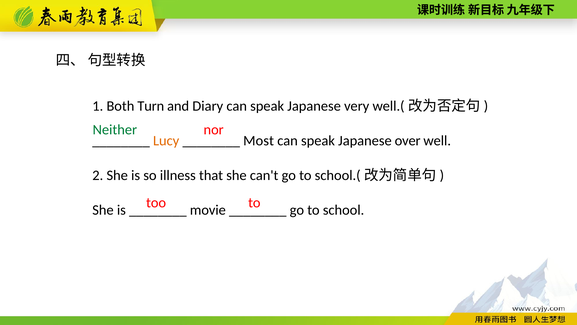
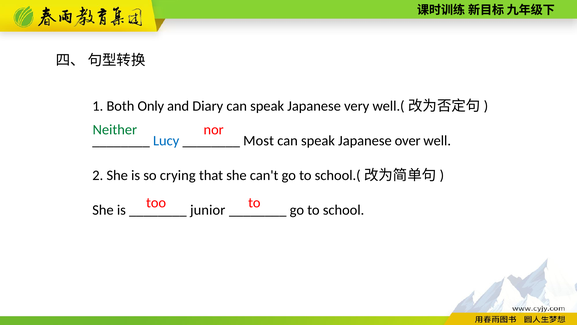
Turn: Turn -> Only (151, 106)
Lucy colour: orange -> blue (166, 141)
illness: illness -> crying (178, 175)
movie: movie -> junior (208, 210)
